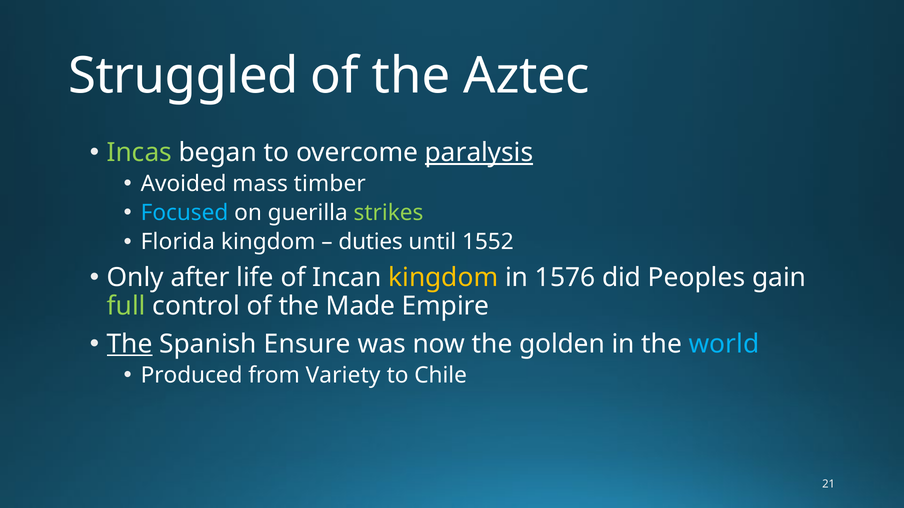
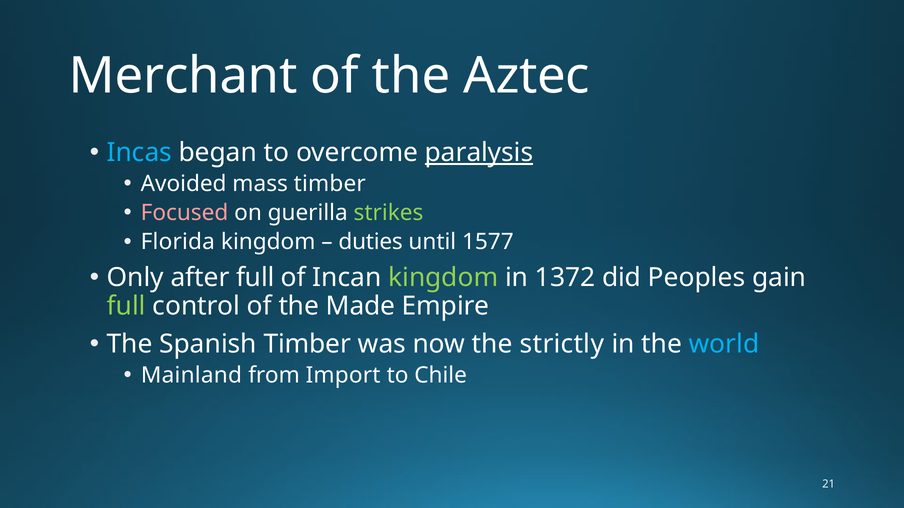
Struggled: Struggled -> Merchant (183, 76)
Incas colour: light green -> light blue (139, 153)
Focused colour: light blue -> pink (185, 213)
1552: 1552 -> 1577 (488, 242)
after life: life -> full (255, 278)
kingdom colour: yellow -> light green (443, 278)
1576: 1576 -> 1372 (565, 278)
The underline: present -> none (130, 344)
Spanish Ensure: Ensure -> Timber (307, 344)
golden: golden -> strictly (562, 344)
Produced: Produced -> Mainland (191, 376)
Variety: Variety -> Import (343, 376)
